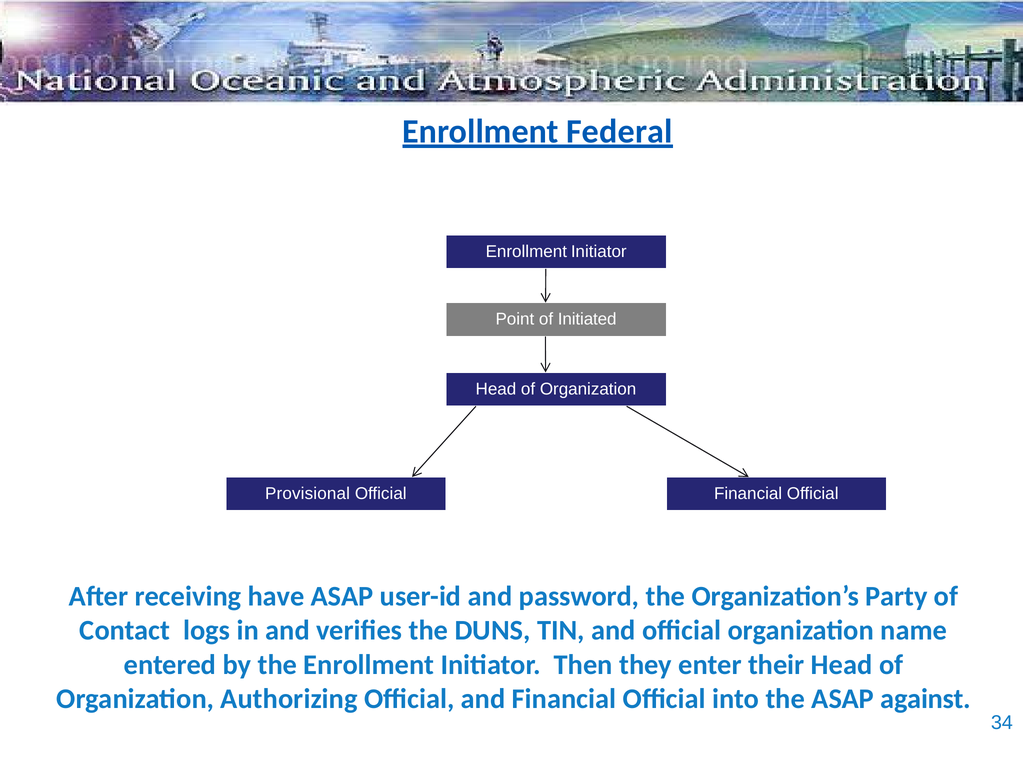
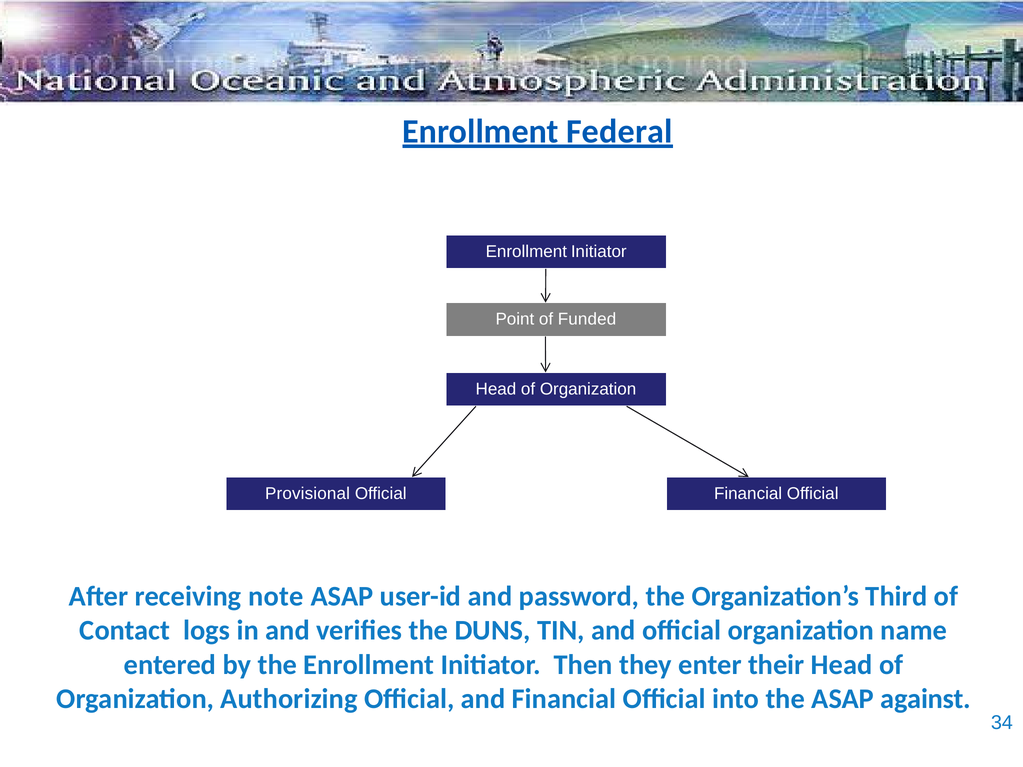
Initiated: Initiated -> Funded (587, 319)
have: have -> note (276, 597)
Party: Party -> Third (896, 597)
